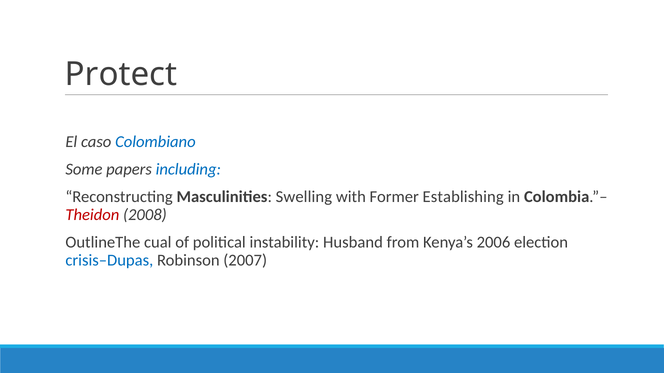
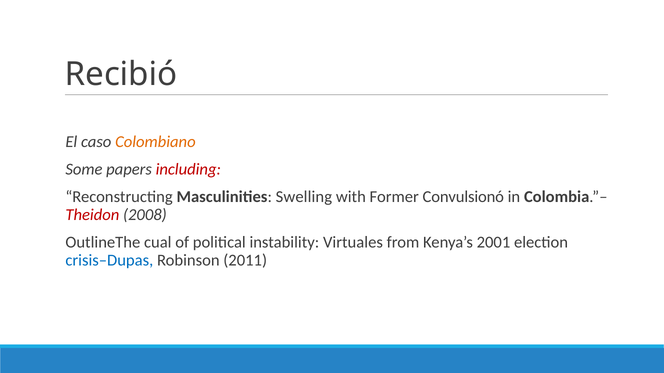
Protect: Protect -> Recibió (121, 74)
Colombiano colour: blue -> orange (155, 142)
including colour: blue -> red (188, 170)
Establishing: Establishing -> Convulsionó (463, 197)
Husband: Husband -> Virtuales (353, 243)
2006: 2006 -> 2001 (493, 243)
2007: 2007 -> 2011 (245, 261)
